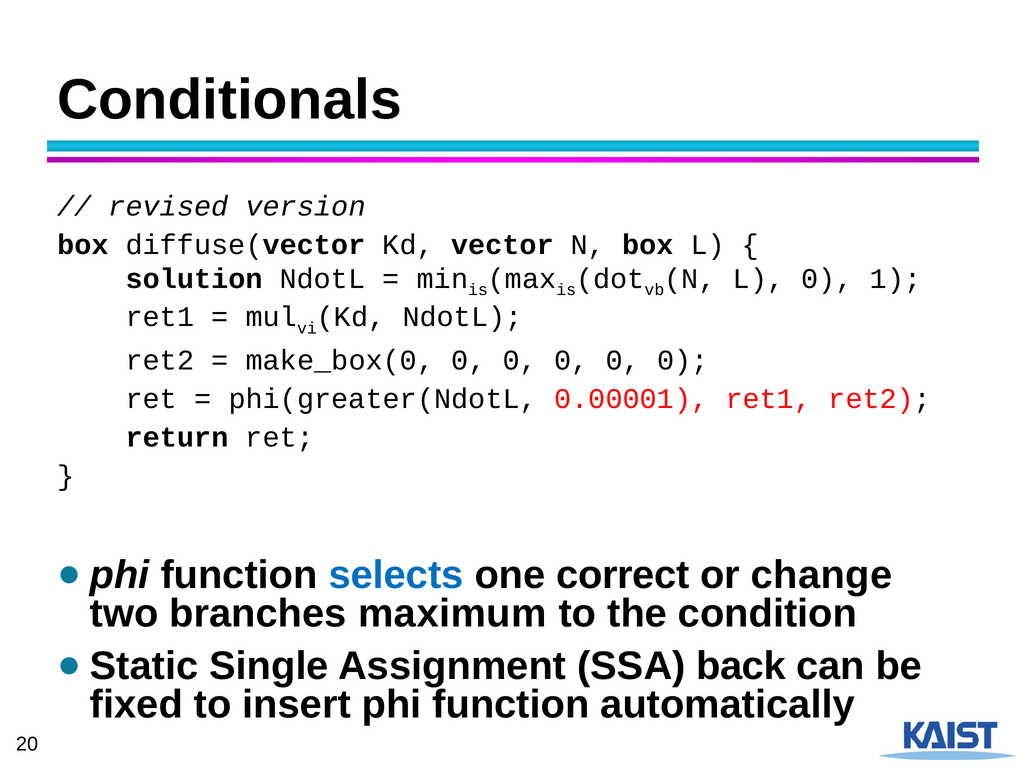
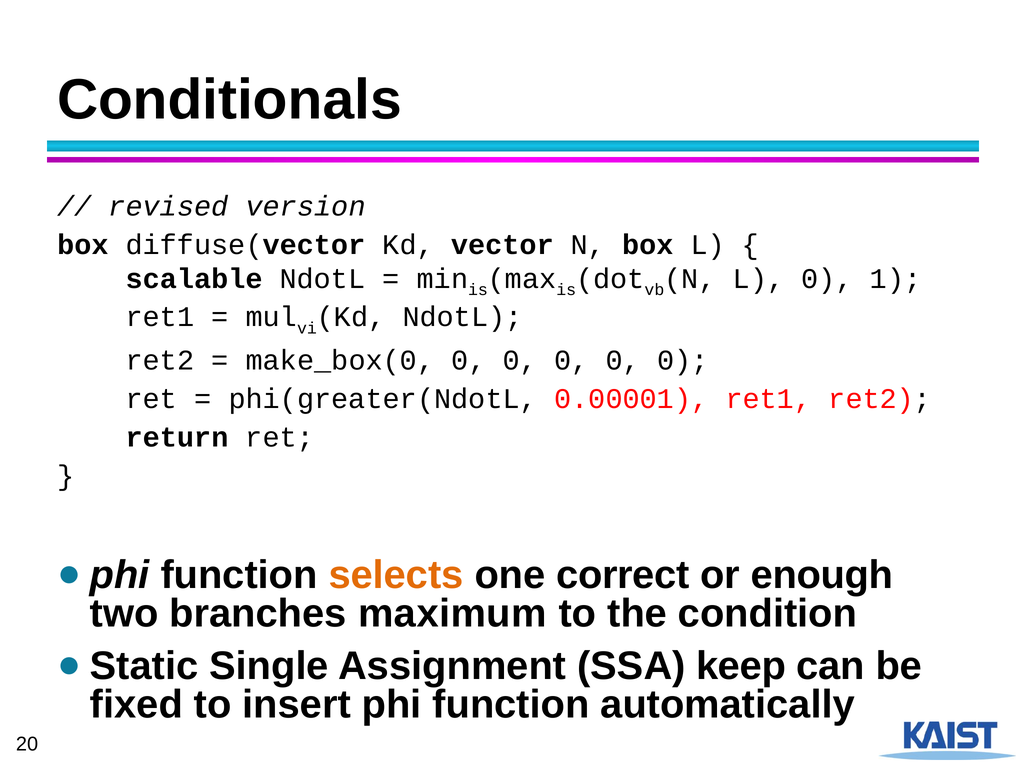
solution: solution -> scalable (194, 279)
selects colour: blue -> orange (396, 575)
change: change -> enough (822, 575)
back: back -> keep (741, 667)
